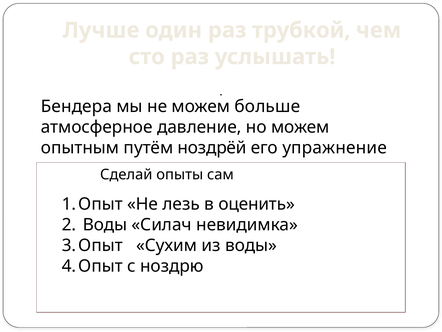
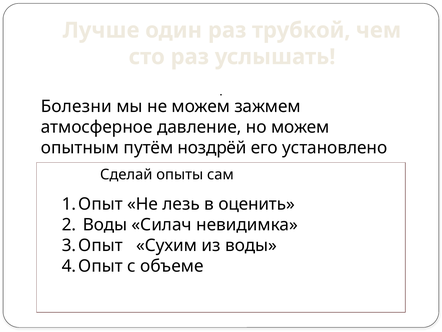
Бендера: Бендера -> Болезни (76, 106)
больше: больше -> зажмем (267, 106)
упражнение: упражнение -> установлено (335, 148)
ноздрю: ноздрю -> объеме (172, 266)
